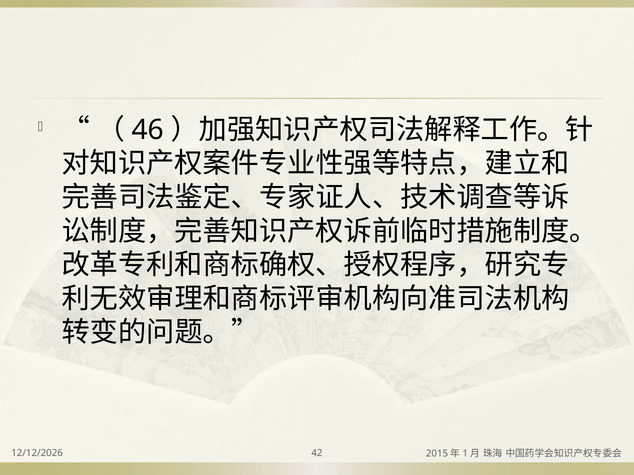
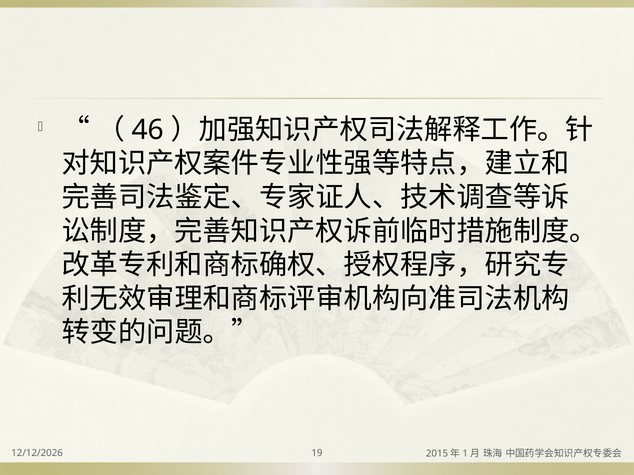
42: 42 -> 19 (317, 453)
